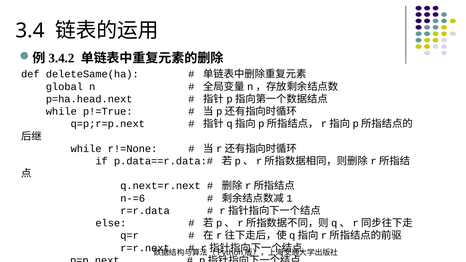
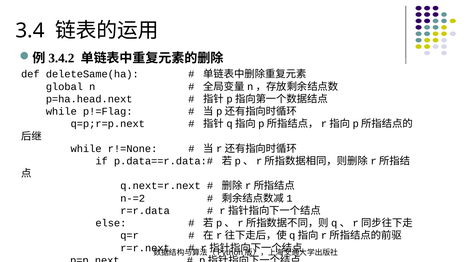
p!=True: p!=True -> p!=Flag (108, 111)
n-=6: n-=6 -> n-=2 (133, 198)
